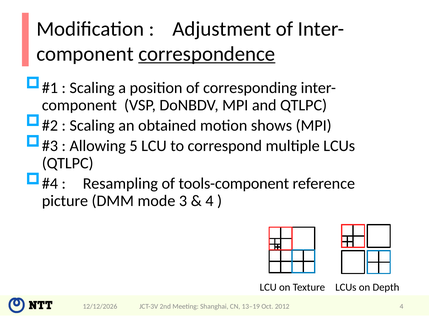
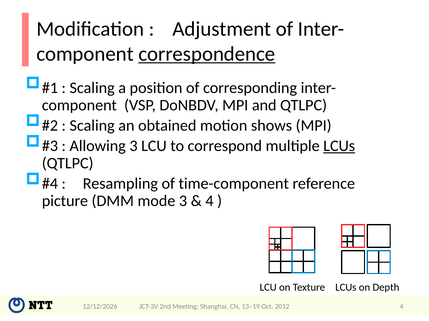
Allowing 5: 5 -> 3 (134, 146)
LCUs underline: none -> present (339, 146)
tools-component: tools-component -> time-component (234, 184)
